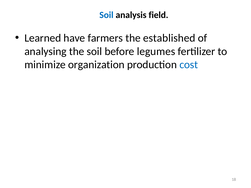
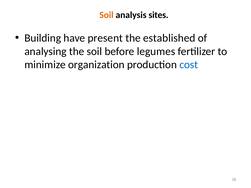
Soil colour: blue -> orange (106, 15)
field: field -> sites (159, 15)
Learned: Learned -> Building (43, 38)
farmers: farmers -> present (105, 38)
